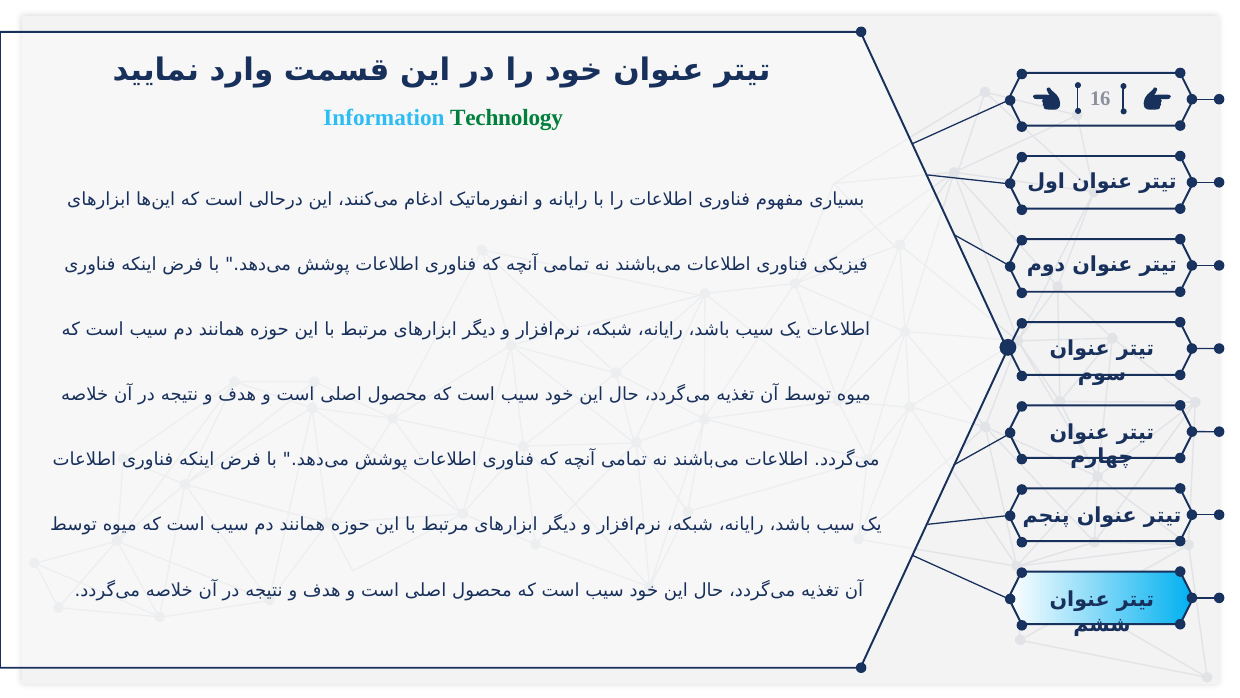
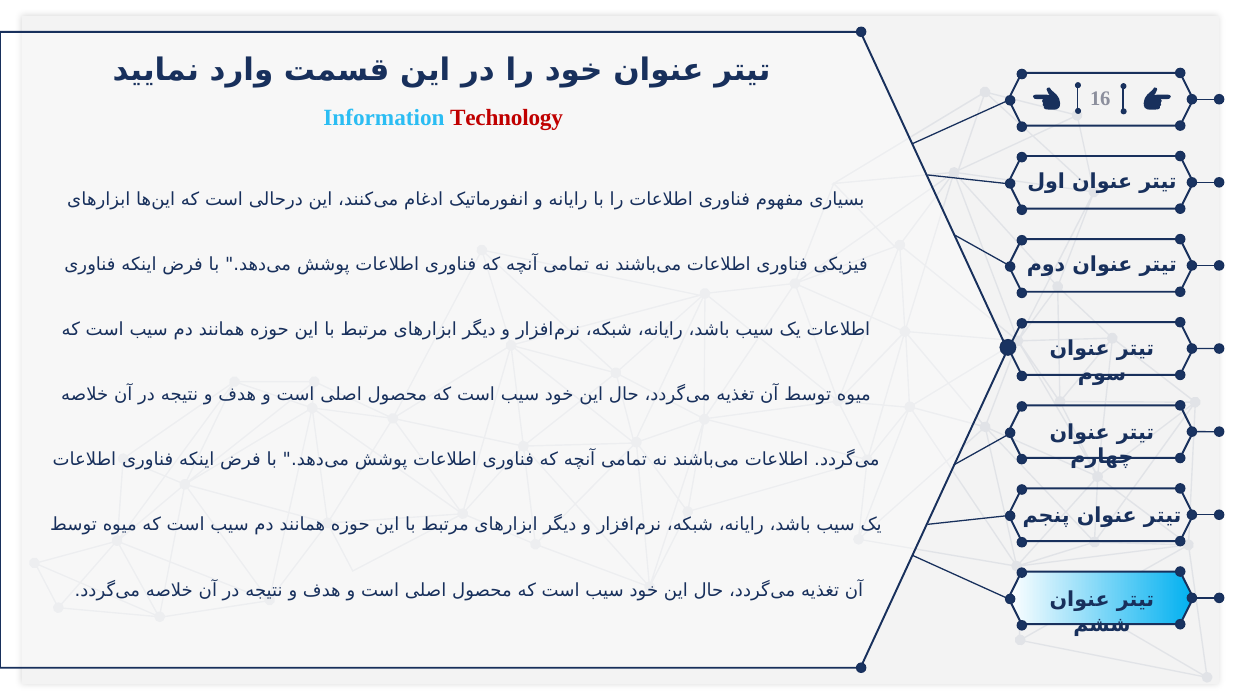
Technology colour: green -> red (507, 117)
